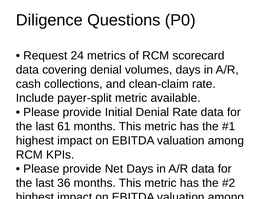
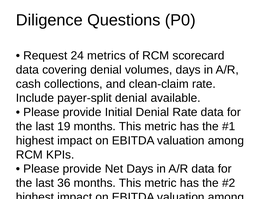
payer-split metric: metric -> denial (131, 98)
61: 61 -> 19 (64, 127)
